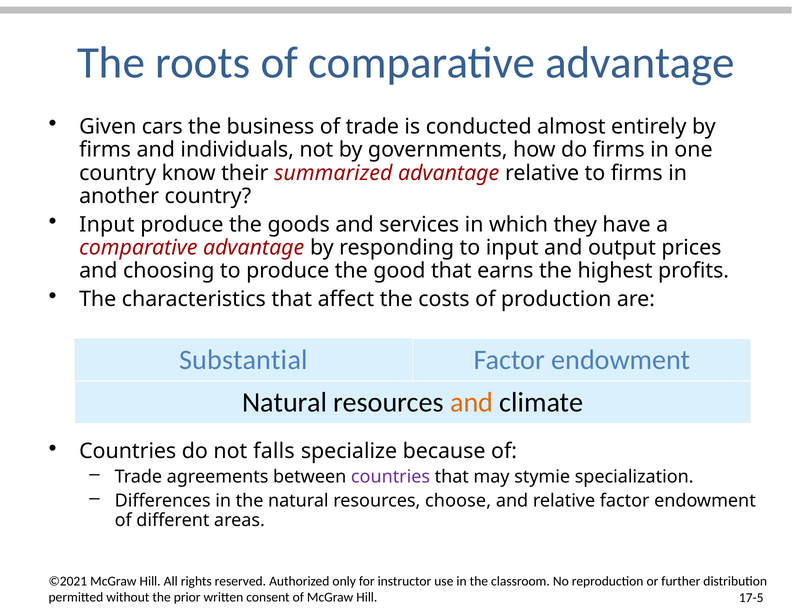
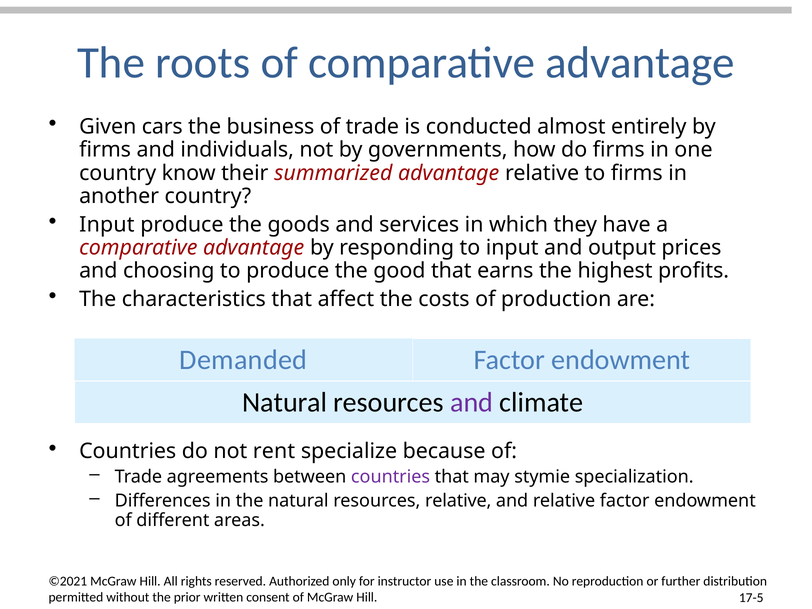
Substantial: Substantial -> Demanded (243, 360)
and colour: orange -> purple (472, 402)
falls: falls -> rent (274, 451)
resources choose: choose -> relative (458, 501)
